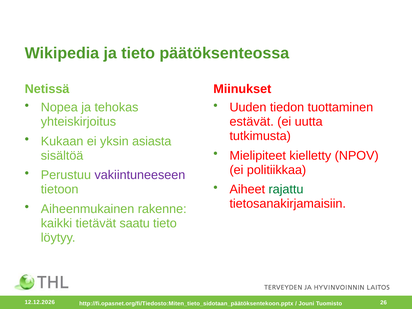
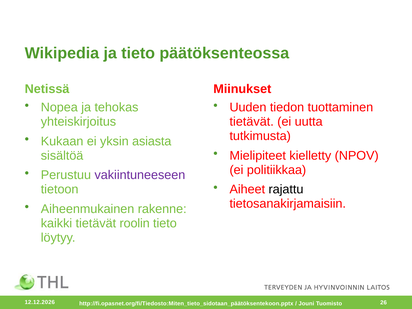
estävät: estävät -> tietävät (252, 122)
rajattu colour: green -> black (286, 189)
saatu: saatu -> roolin (135, 223)
